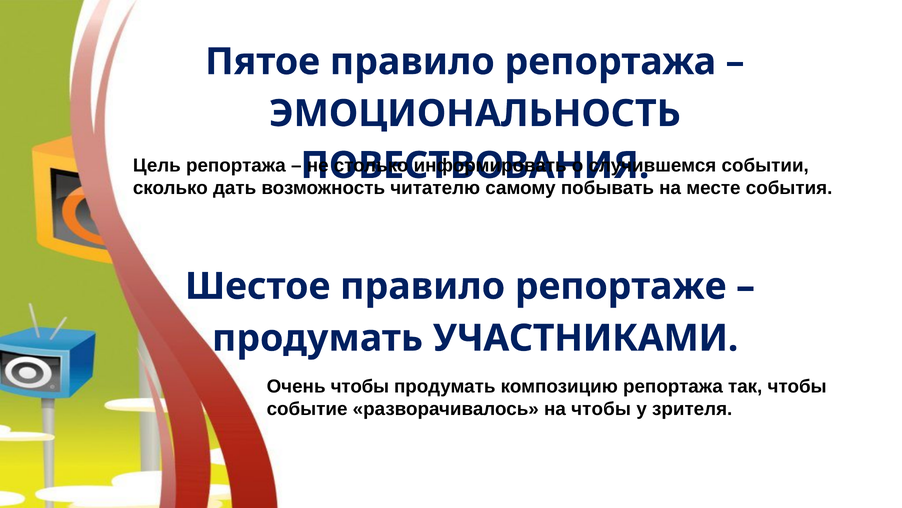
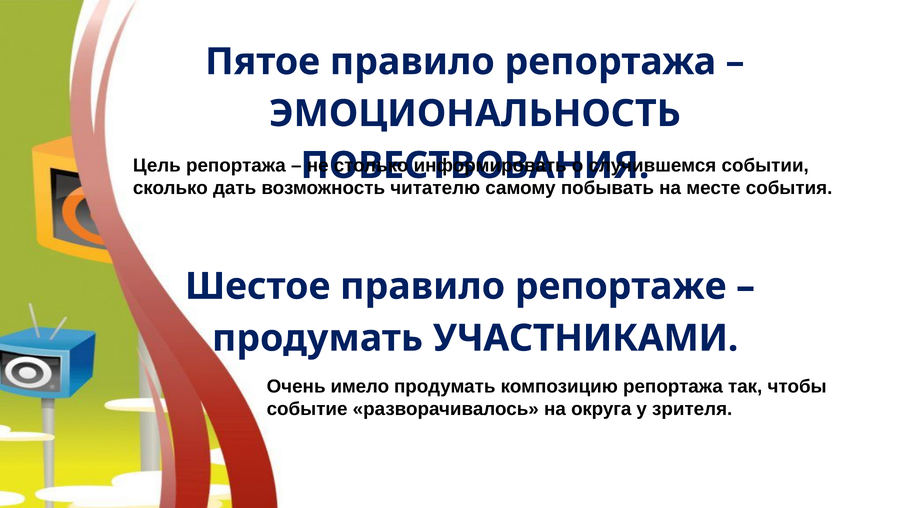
Очень чтобы: чтобы -> имело (360, 386)
на чтобы: чтобы -> округа (601, 409)
